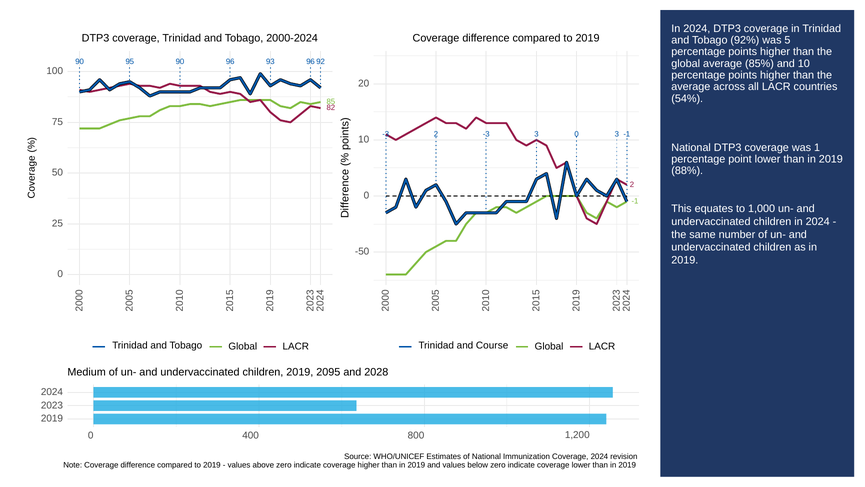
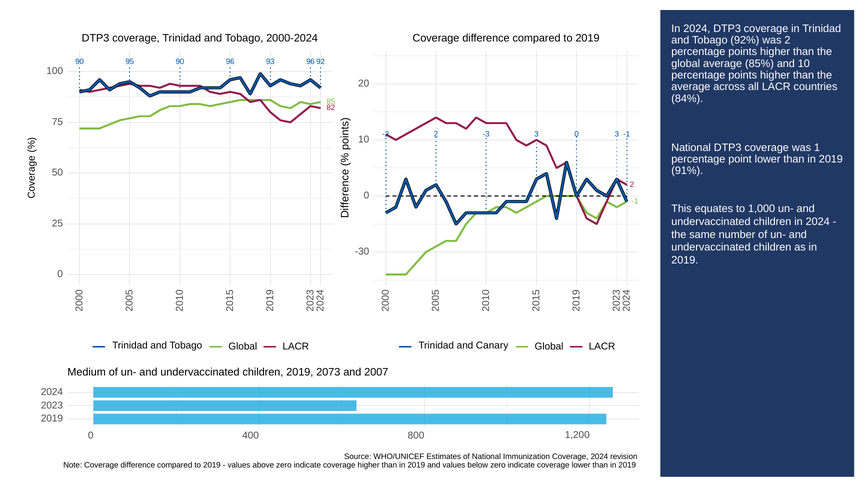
was 5: 5 -> 2 (787, 40)
54%: 54% -> 84% (687, 98)
88%: 88% -> 91% (687, 171)
-50: -50 -> -30 (362, 251)
Course: Course -> Canary (492, 345)
2095: 2095 -> 2073 (328, 372)
2028: 2028 -> 2007 (376, 372)
